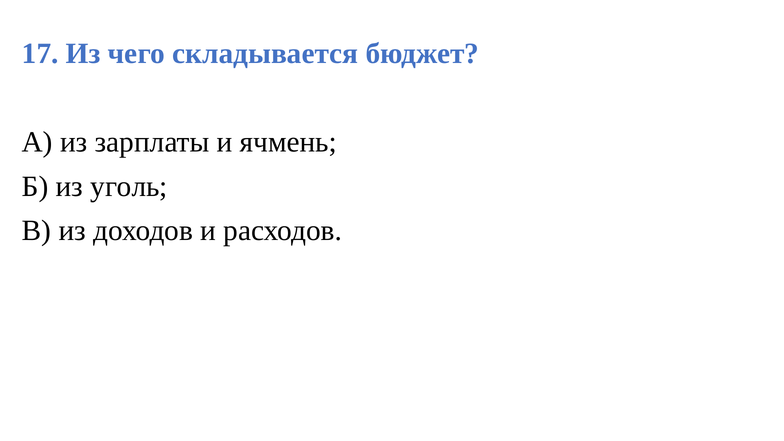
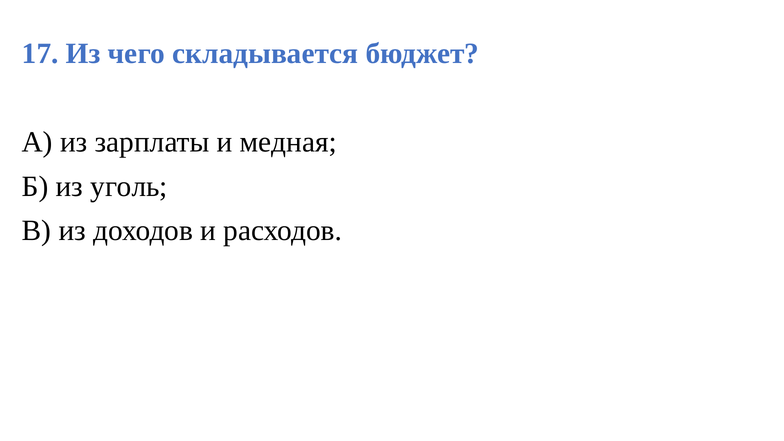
ячмень: ячмень -> медная (288, 142)
